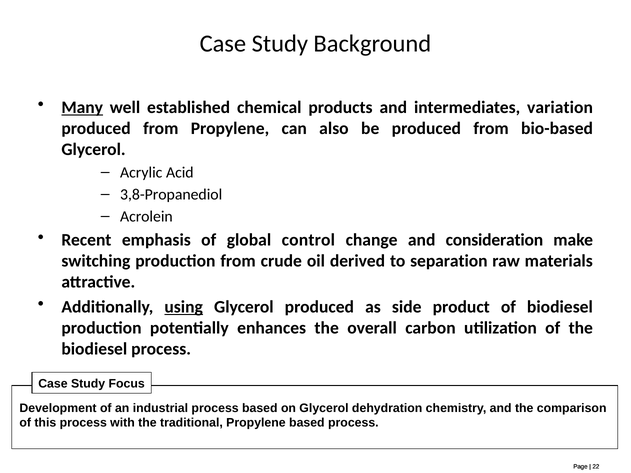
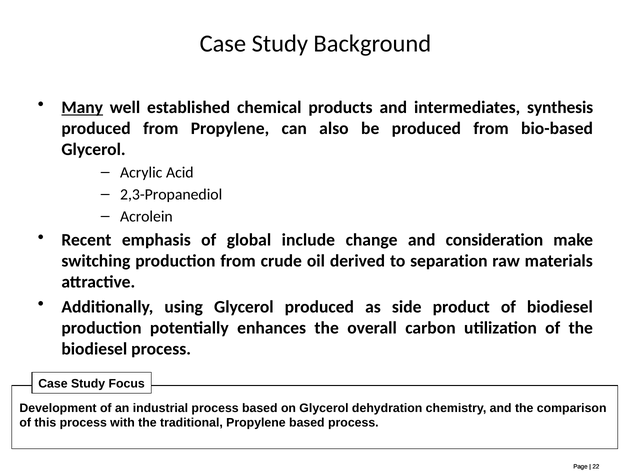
variation: variation -> synthesis (560, 107)
3,8-Propanediol: 3,8-Propanediol -> 2,3-Propanediol (171, 195)
control: control -> include (308, 240)
using underline: present -> none (184, 307)
